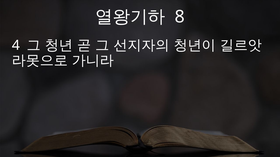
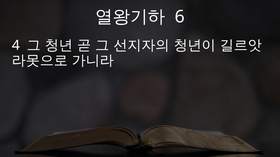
8: 8 -> 6 (180, 17)
